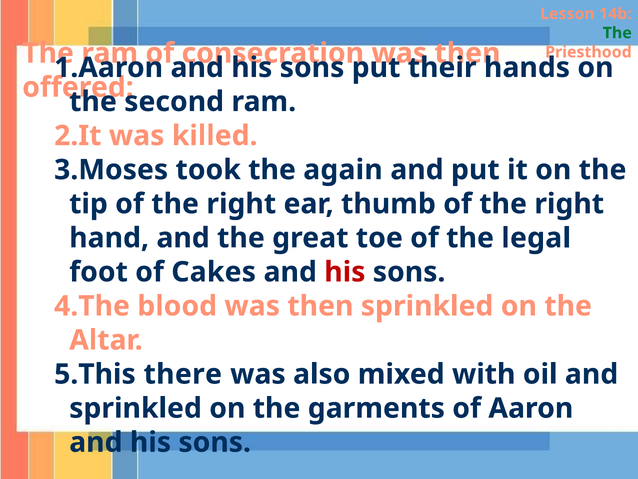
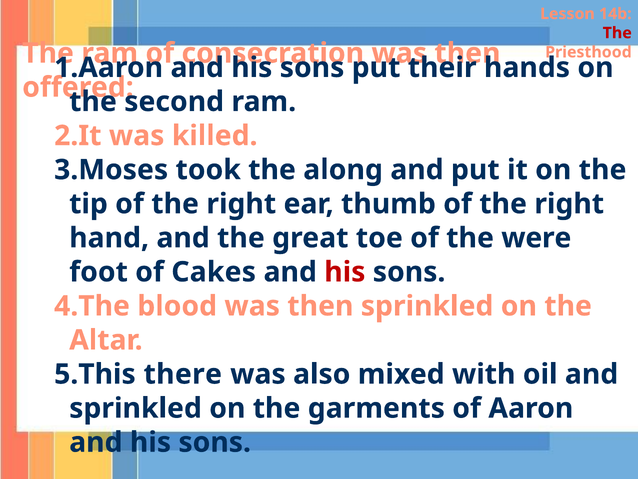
The colour: green -> red (617, 33)
again: again -> along (343, 170)
legal: legal -> were (536, 238)
